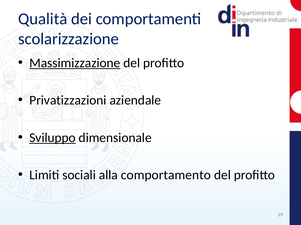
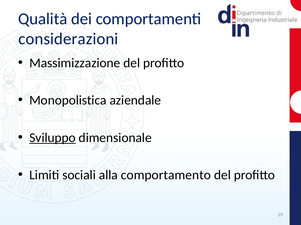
scolarizzazione: scolarizzazione -> considerazioni (68, 39)
Massimizzazione underline: present -> none (75, 63)
Privatizzazioni: Privatizzazioni -> Monopolistica (68, 101)
